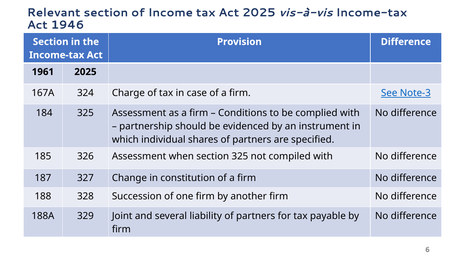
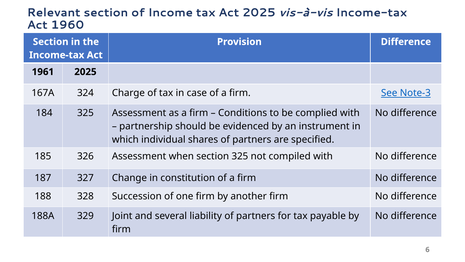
1946: 1946 -> 1960 (67, 25)
